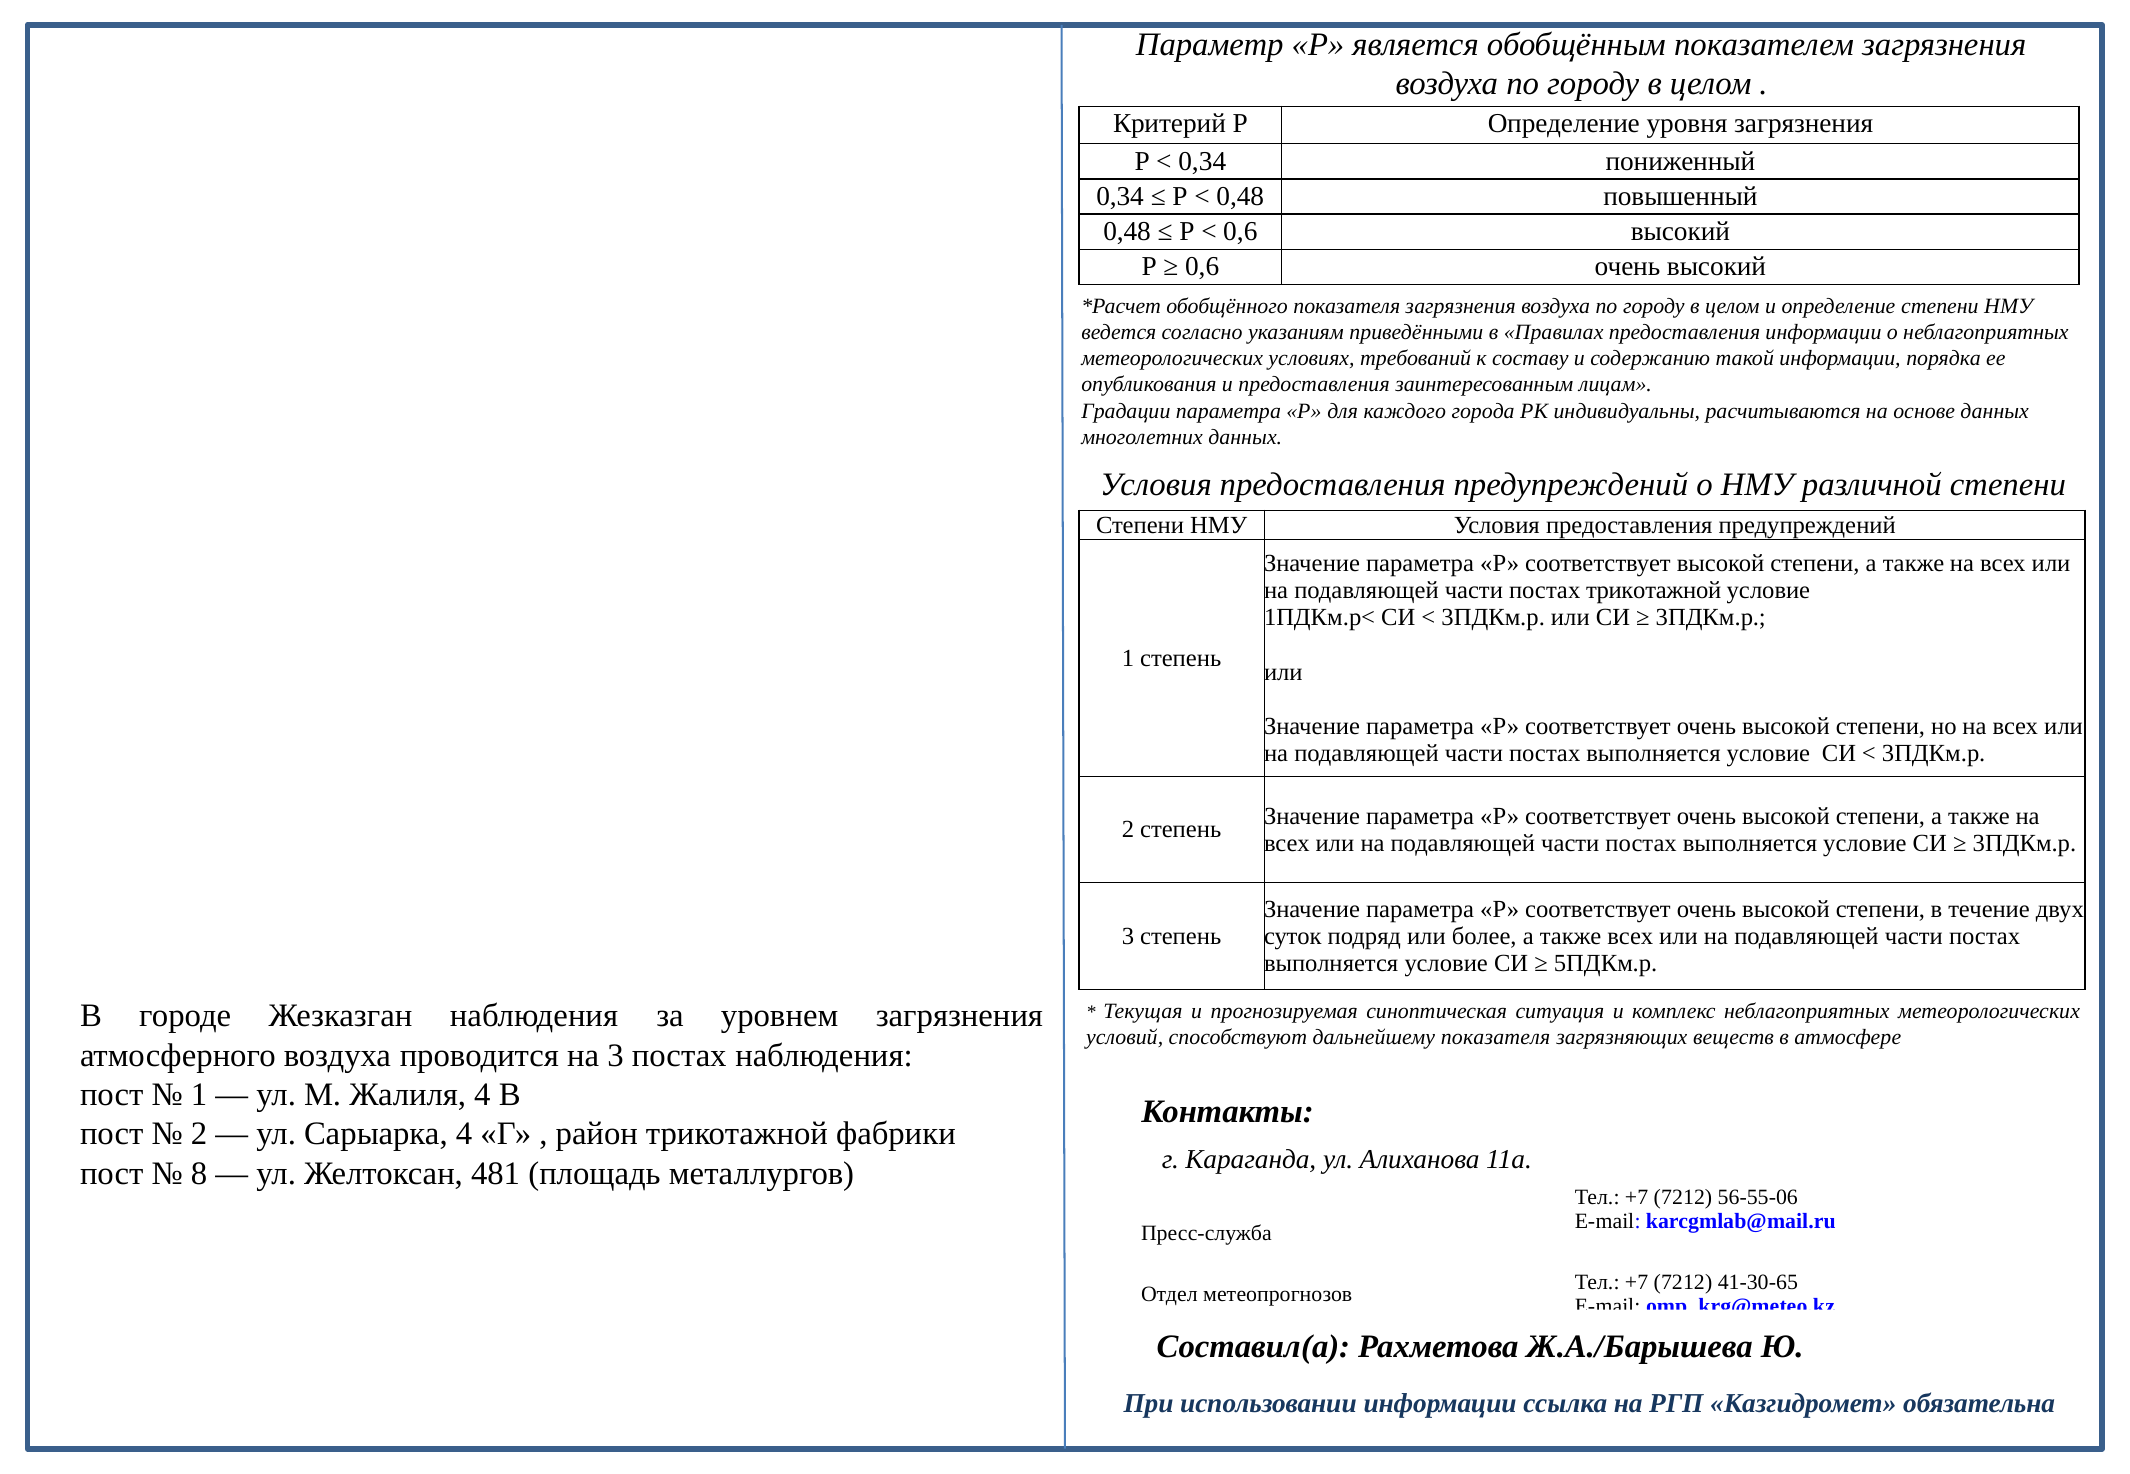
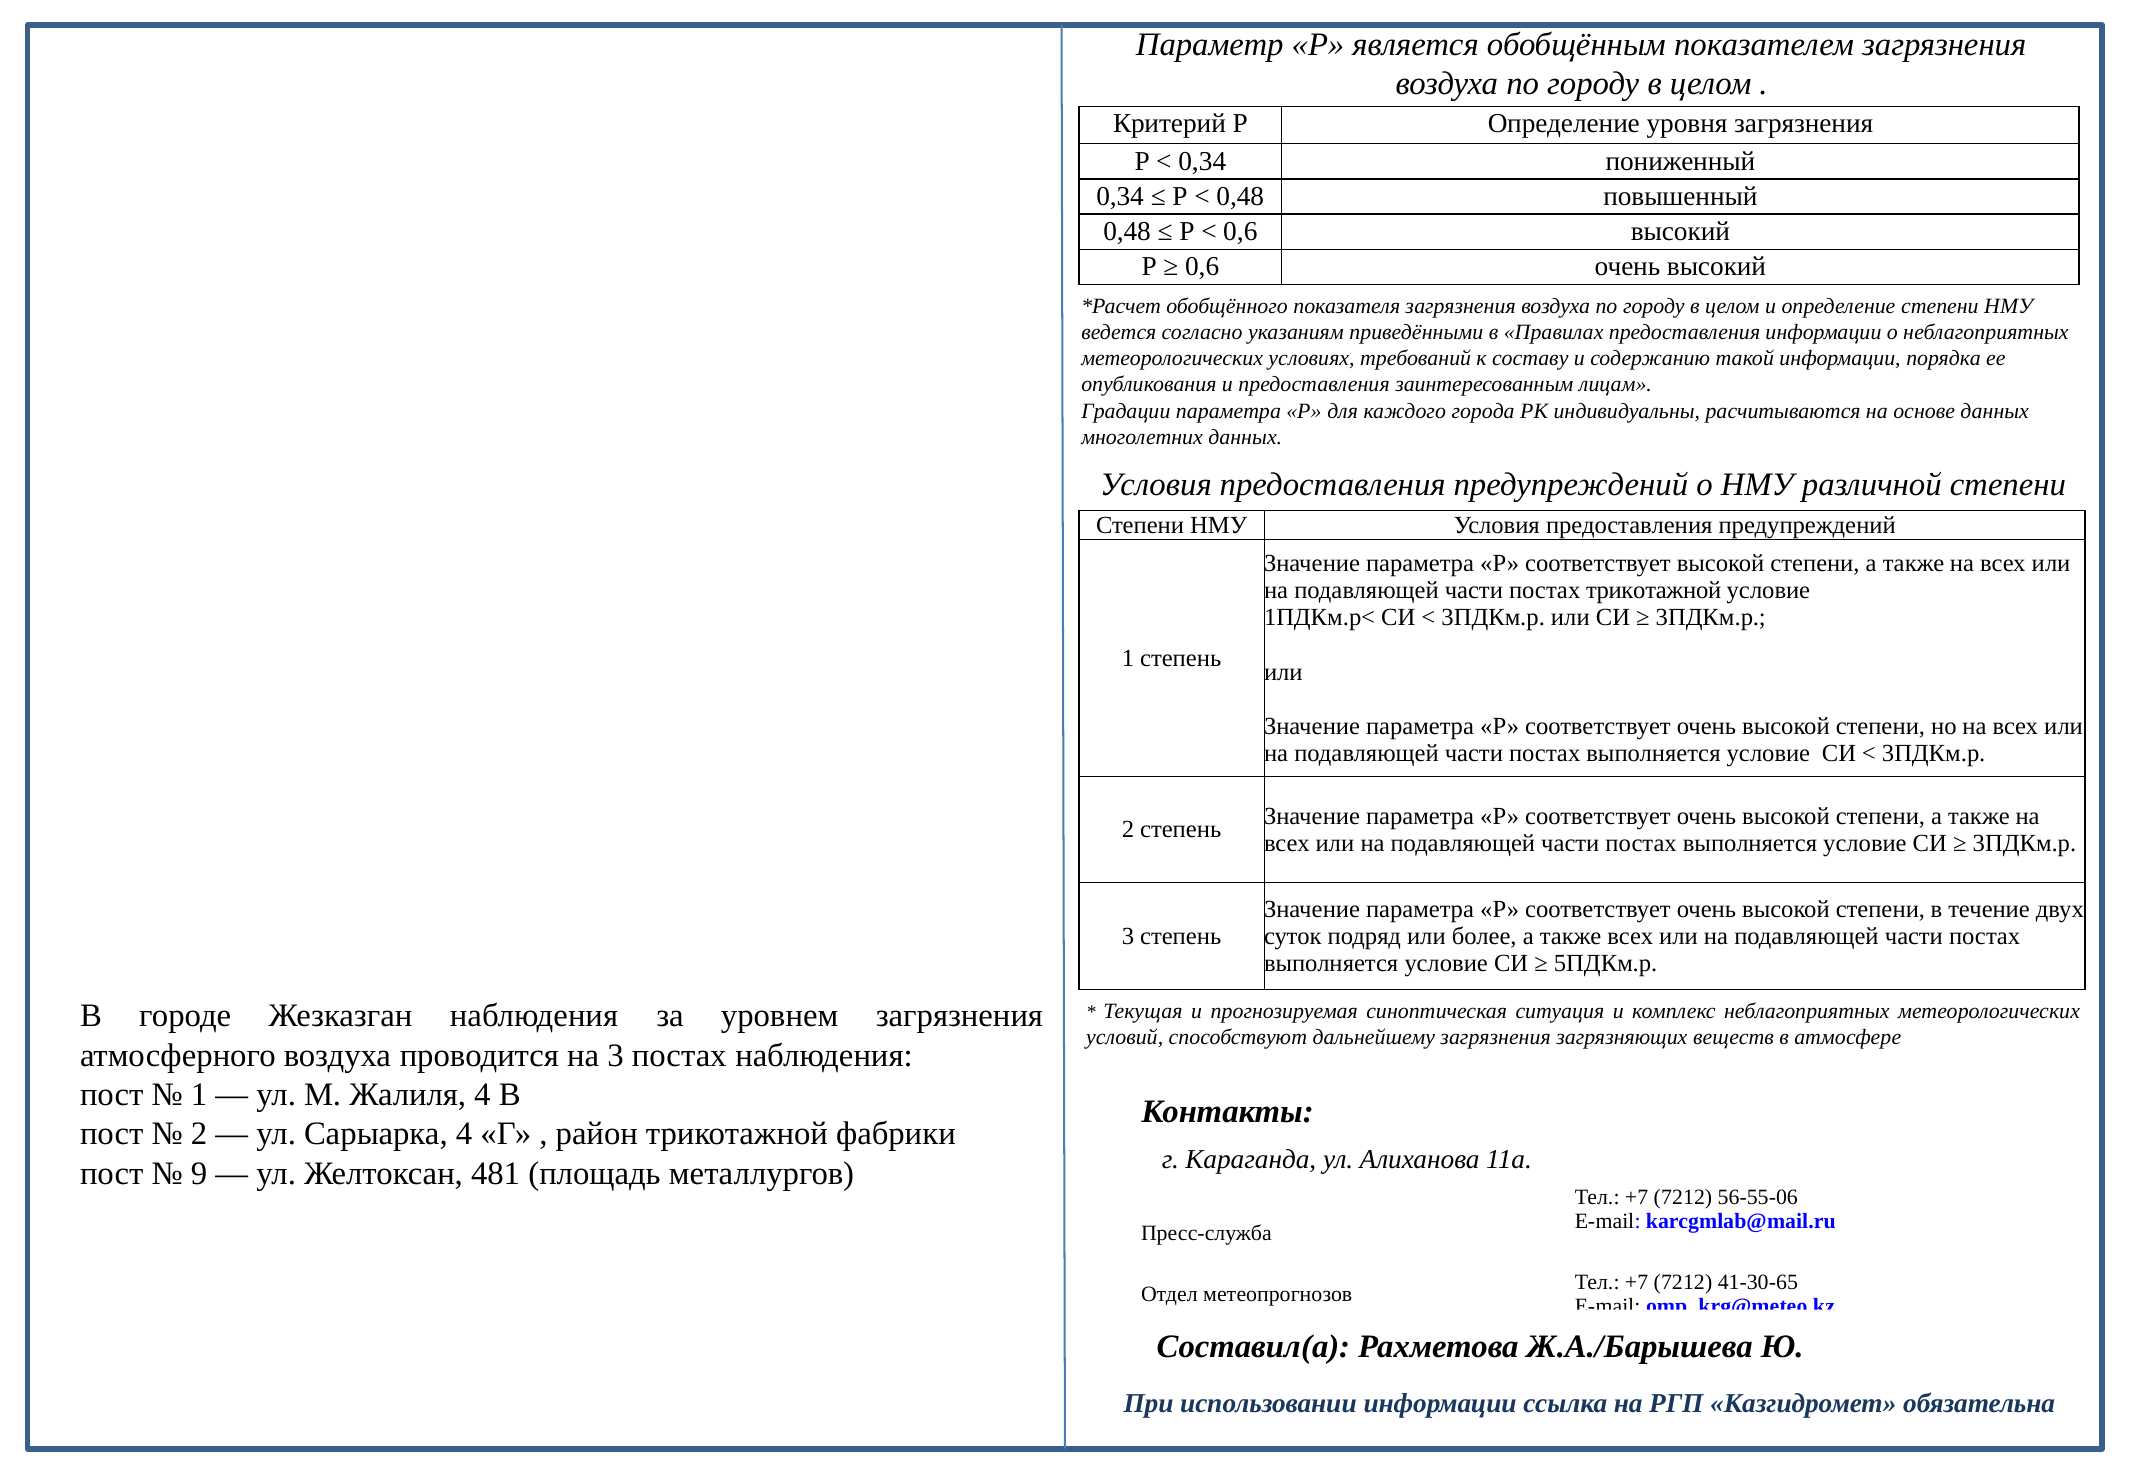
дальнейшему показателя: показателя -> загрязнения (1496, 1038)
8: 8 -> 9 (199, 1174)
